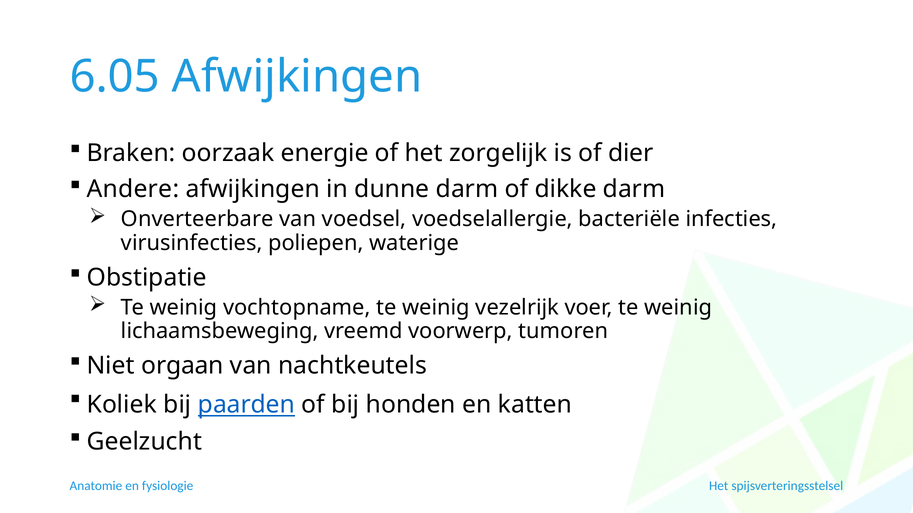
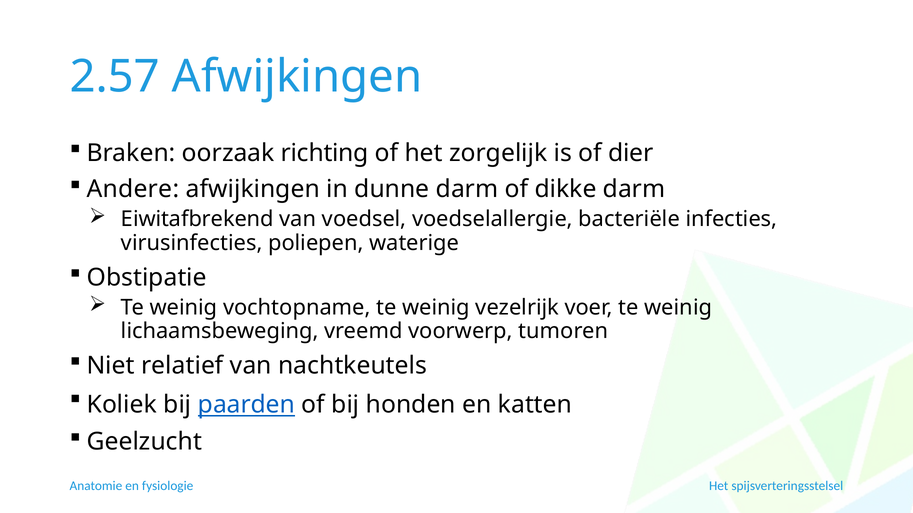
6.05: 6.05 -> 2.57 (115, 77)
energie: energie -> richting (325, 153)
Onverteerbare: Onverteerbare -> Eiwitafbrekend (197, 219)
orgaan: orgaan -> relatief (182, 366)
